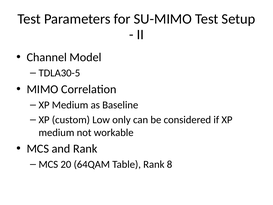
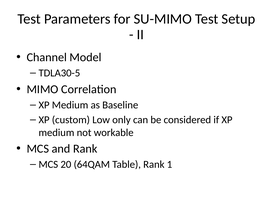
8: 8 -> 1 (170, 164)
